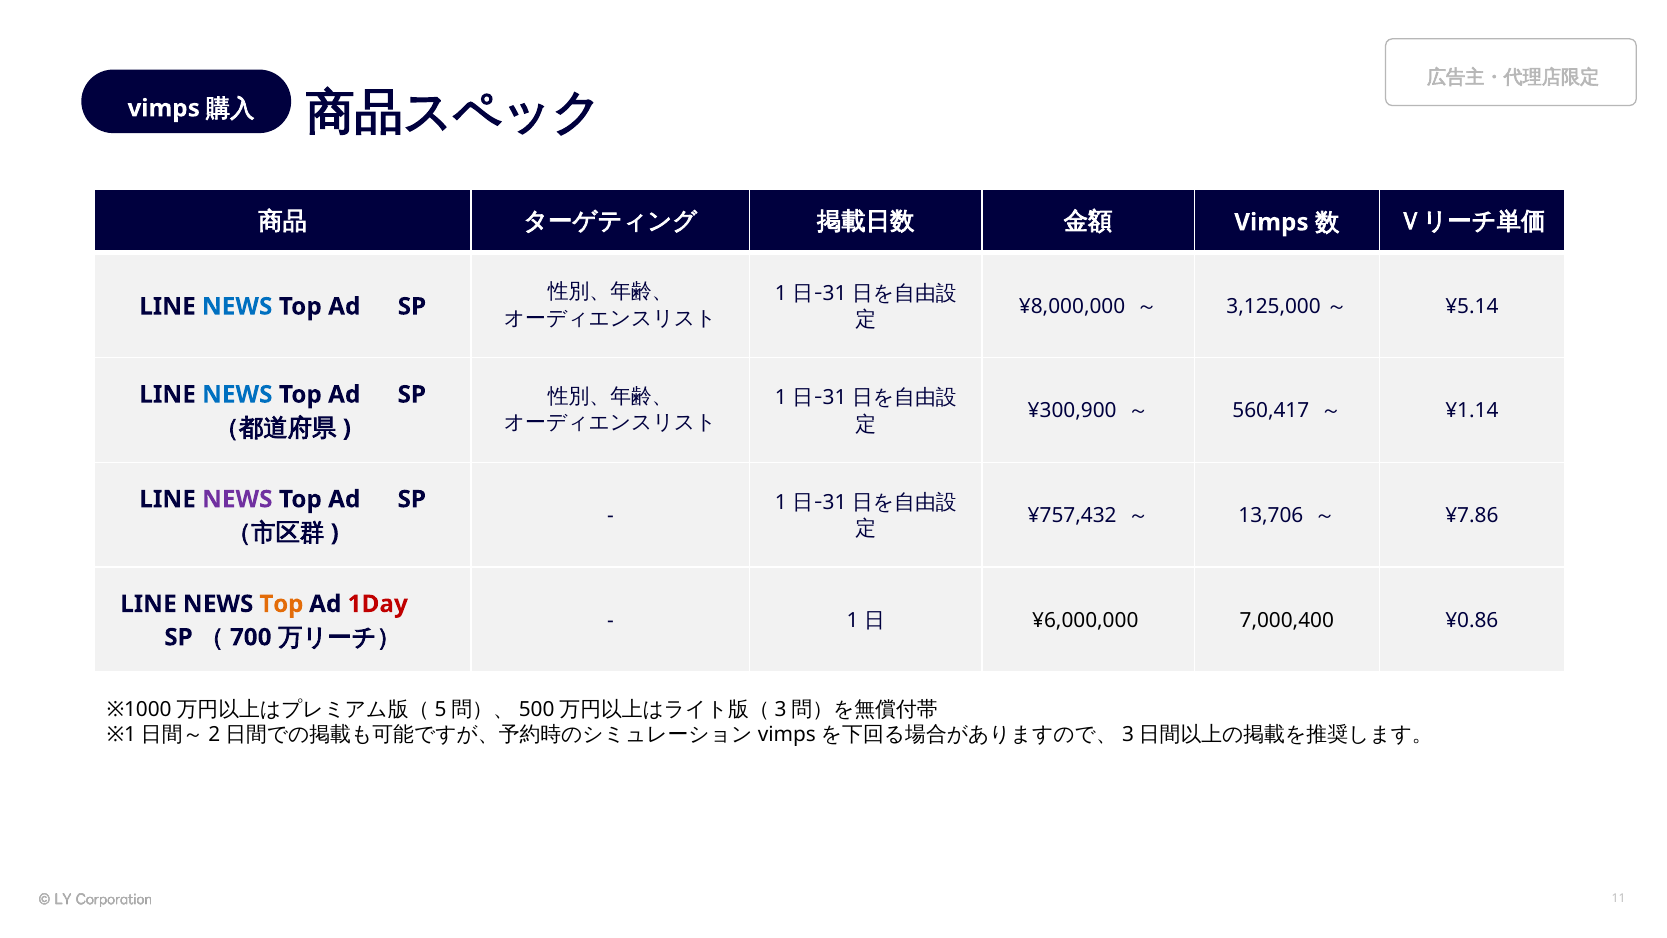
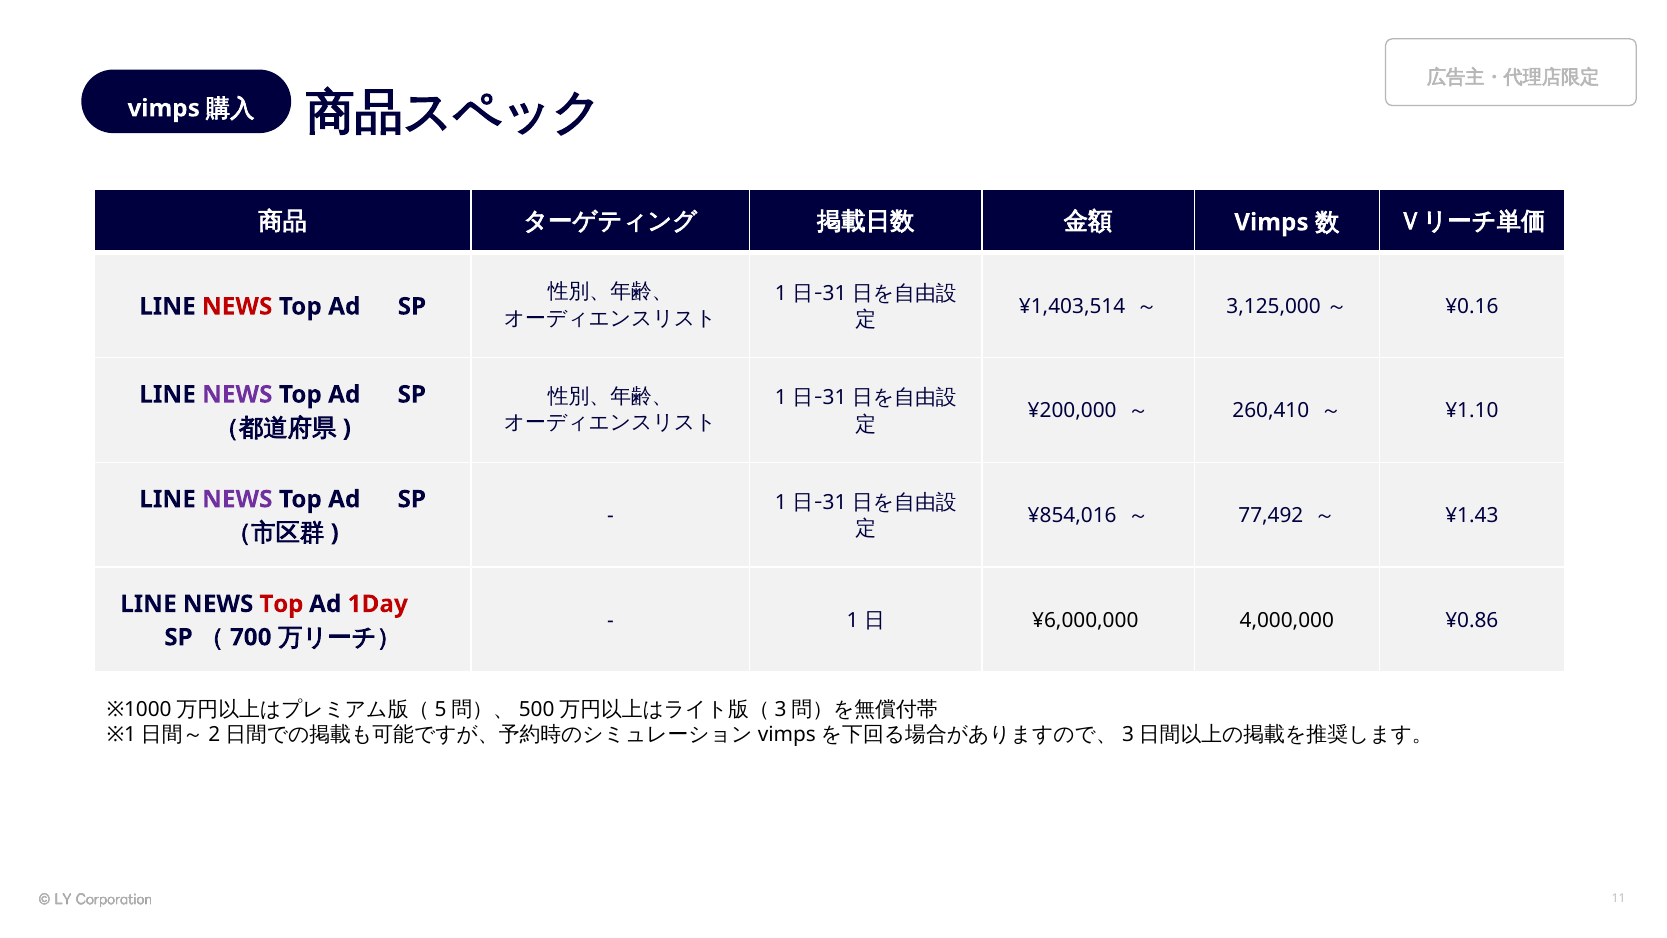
¥8,000,000: ¥8,000,000 -> ¥1,403,514 (1072, 306)
¥5.14: ¥5.14 -> ¥0.16 (1472, 306)
NEWS colour: blue -> red (237, 306)
NEWS colour: blue -> purple (237, 394)
¥300,900: ¥300,900 -> ¥200,000 (1072, 411)
560,417: 560,417 -> 260,410 (1271, 411)
¥1.14: ¥1.14 -> ¥1.10 (1472, 411)
¥757,432: ¥757,432 -> ¥854,016 (1072, 516)
13,706: 13,706 -> 77,492 (1271, 516)
¥7.86: ¥7.86 -> ¥1.43 (1472, 516)
Top colour: orange -> red (281, 604)
7,000,400: 7,000,400 -> 4,000,000 (1287, 620)
